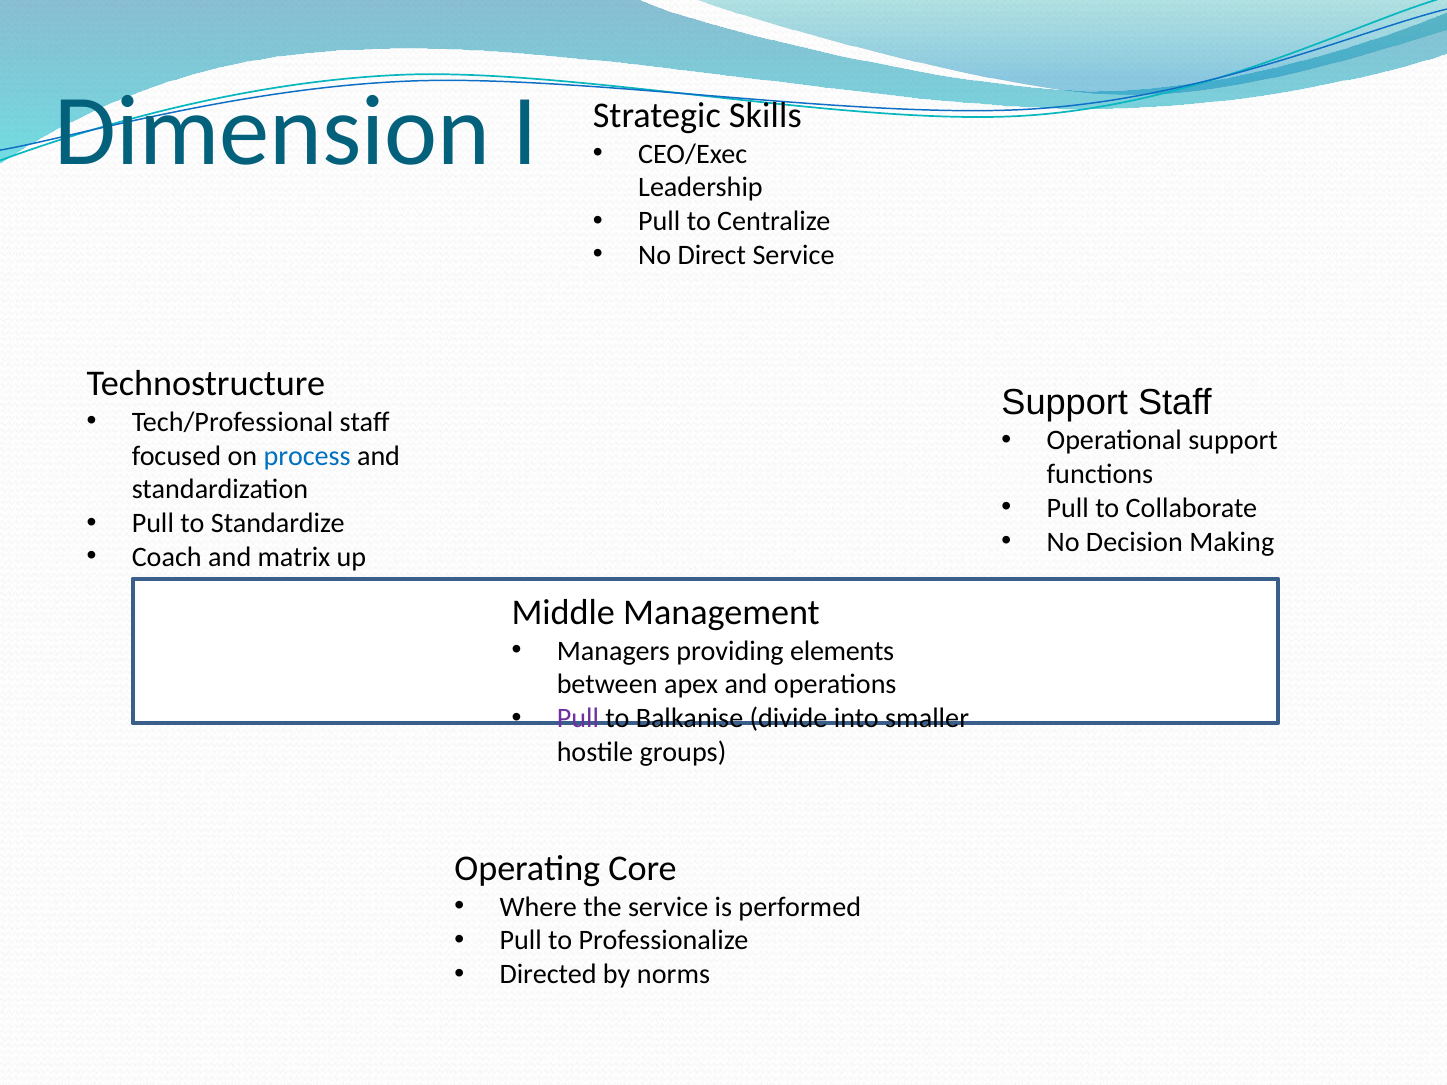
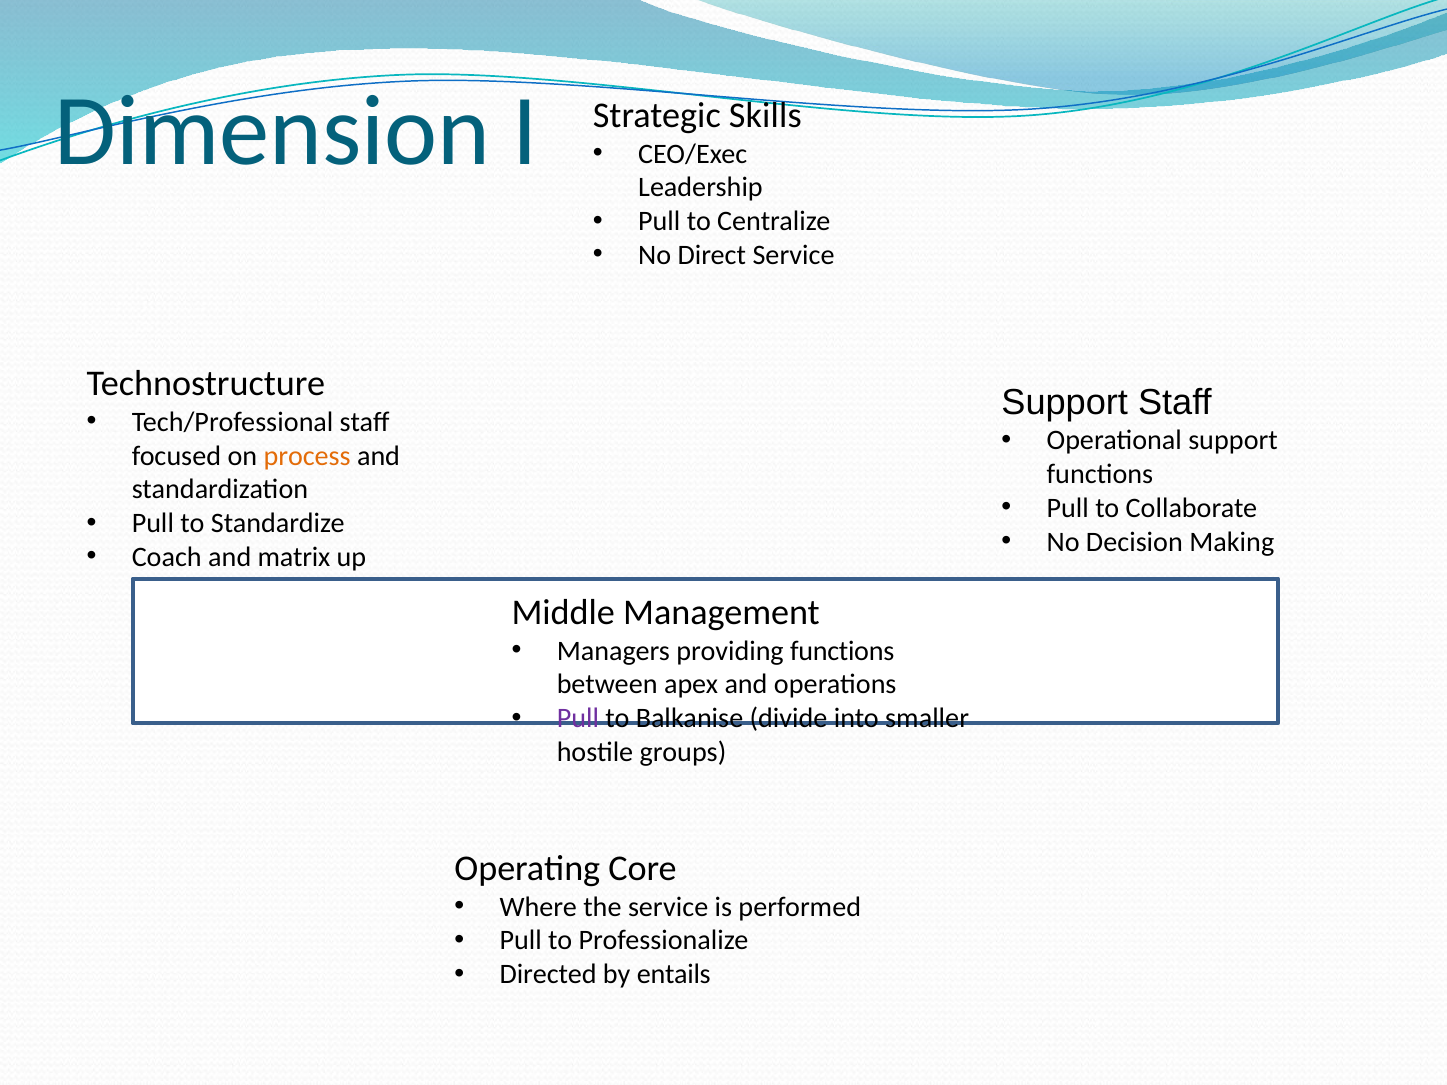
process colour: blue -> orange (307, 456)
providing elements: elements -> functions (842, 651)
norms: norms -> entails (674, 975)
